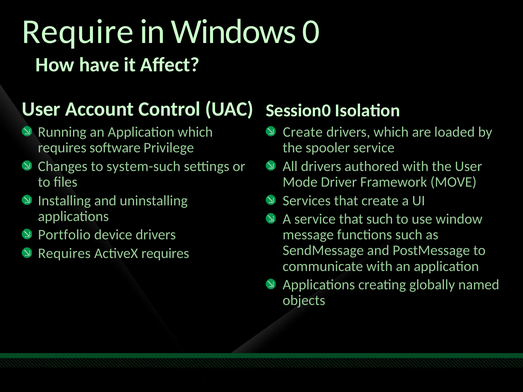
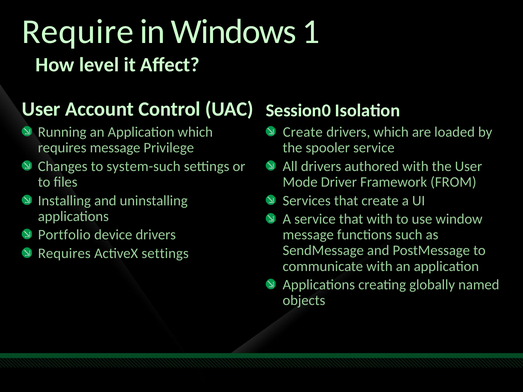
0: 0 -> 1 (311, 32)
have: have -> level (99, 65)
requires software: software -> message (115, 148)
MOVE: MOVE -> FROM (453, 182)
that such: such -> with (380, 219)
ActiveX requires: requires -> settings (165, 254)
